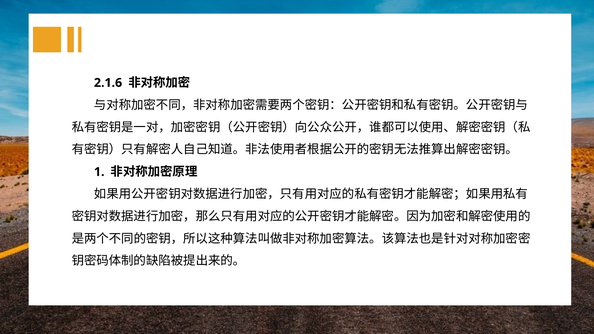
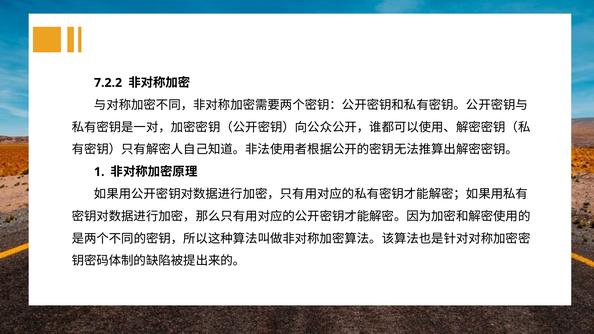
2.1.6: 2.1.6 -> 7.2.2 (108, 83)
